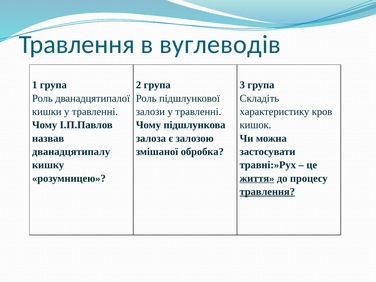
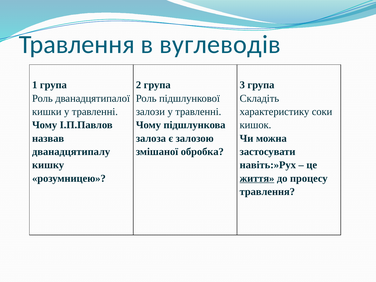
кров: кров -> соки (322, 112)
травні:»Рух: травні:»Рух -> навіть:»Рух (268, 165)
травлення underline: present -> none (267, 192)
